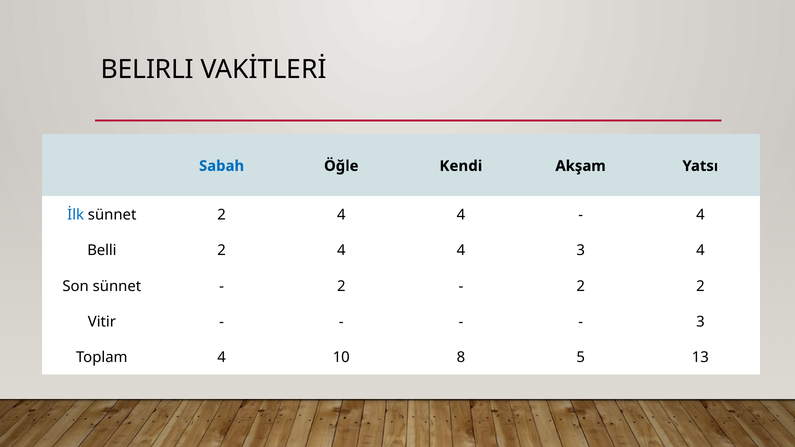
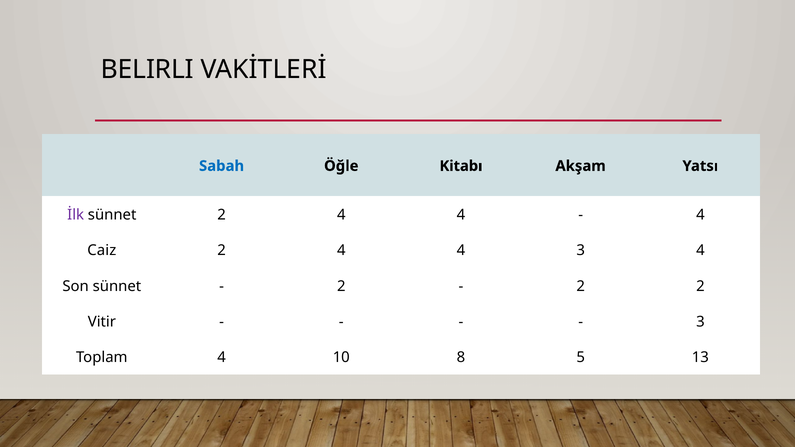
Kendi: Kendi -> Kitabı (461, 166)
İlk colour: blue -> purple (76, 215)
Belli: Belli -> Caiz (102, 251)
